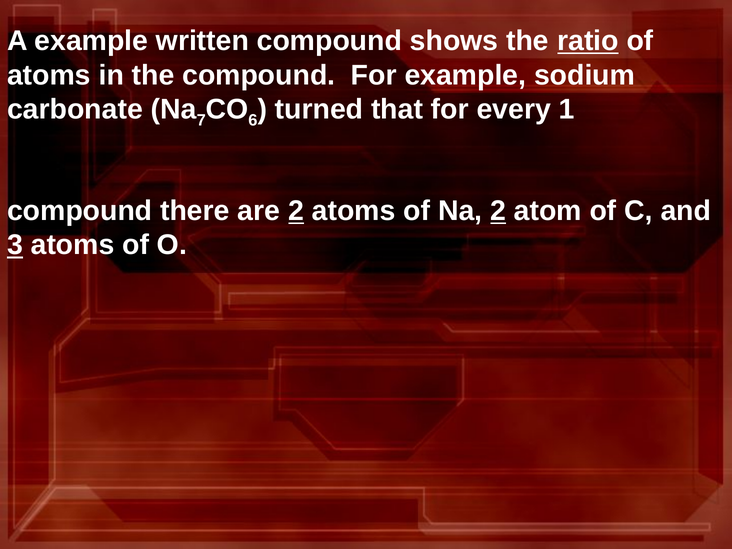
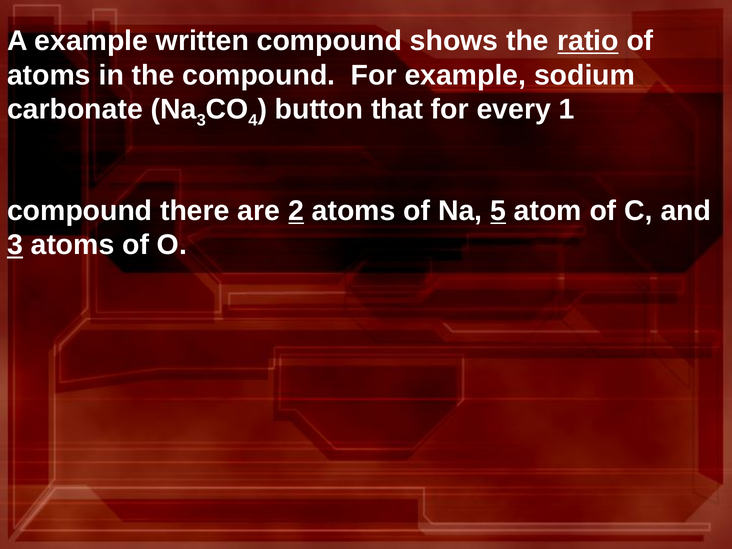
Na 7: 7 -> 3 (201, 120)
6: 6 -> 4 (253, 120)
turned: turned -> button (319, 109)
Na 2: 2 -> 5 (498, 211)
